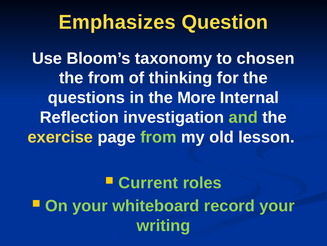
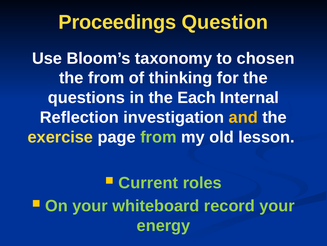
Emphasizes: Emphasizes -> Proceedings (117, 22)
More: More -> Each (197, 97)
and colour: light green -> yellow (243, 117)
writing: writing -> energy (163, 225)
